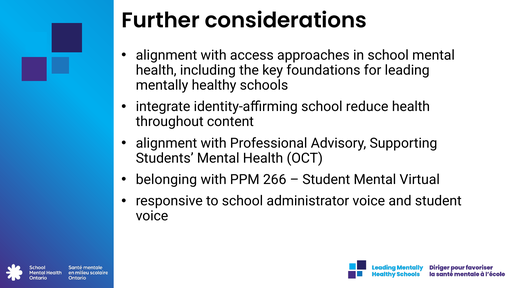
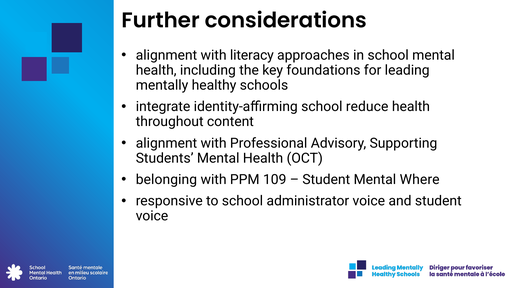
access: access -> literacy (252, 55)
266: 266 -> 109 (275, 180)
Virtual: Virtual -> Where (420, 180)
